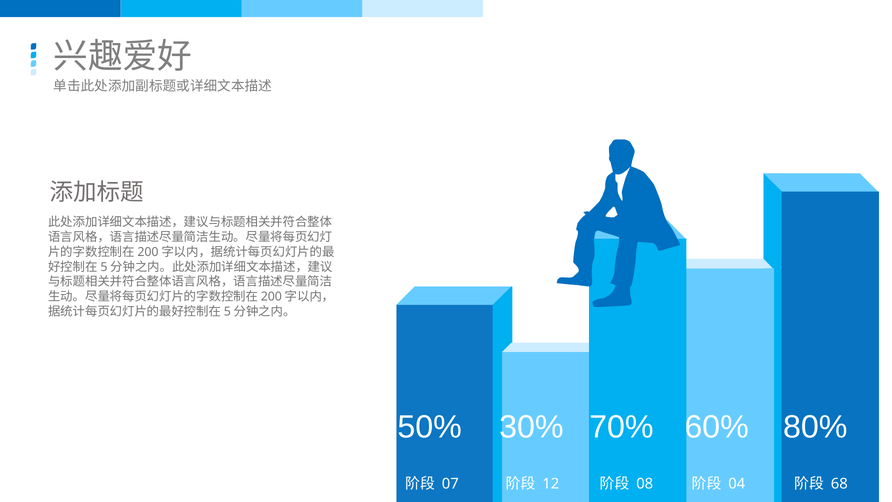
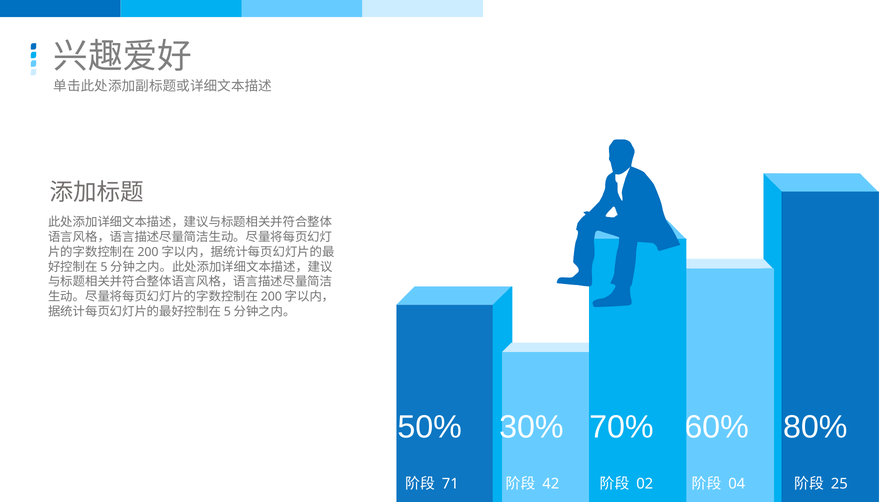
07: 07 -> 71 (450, 484)
12: 12 -> 42 (551, 484)
08: 08 -> 02 (645, 484)
68: 68 -> 25 (839, 484)
